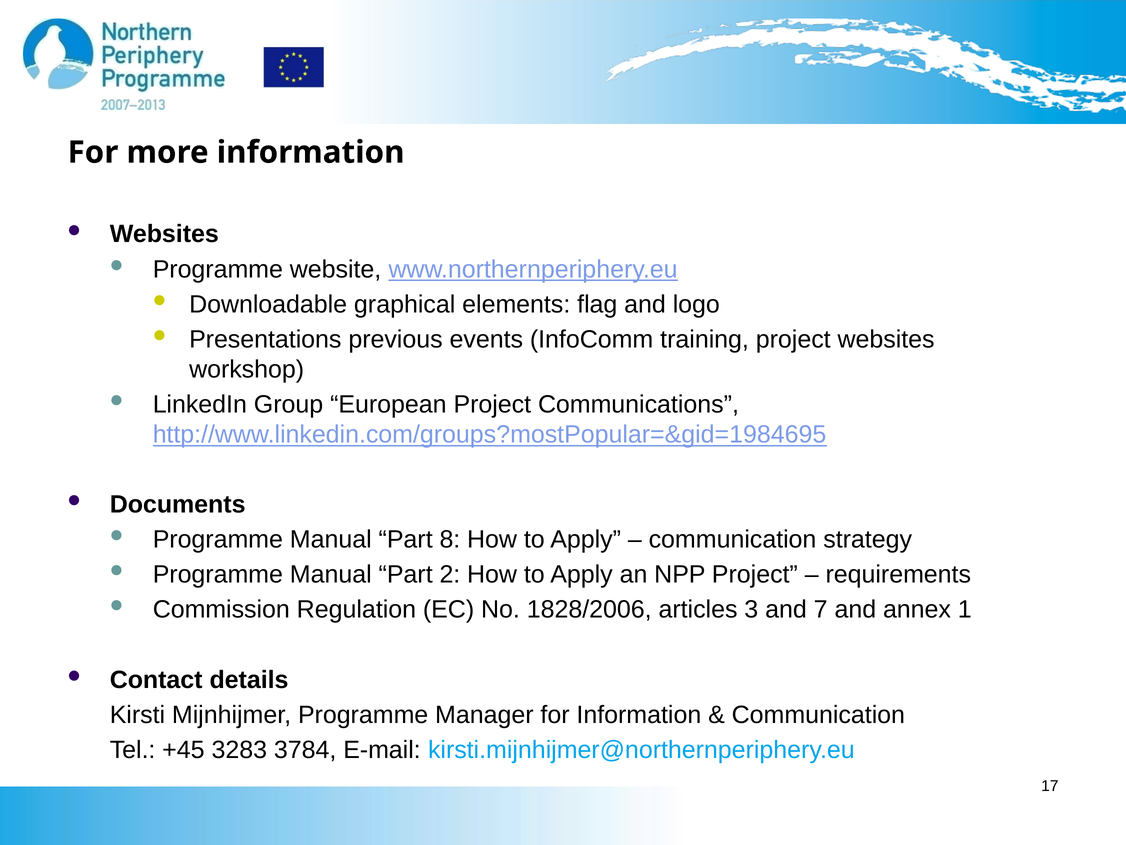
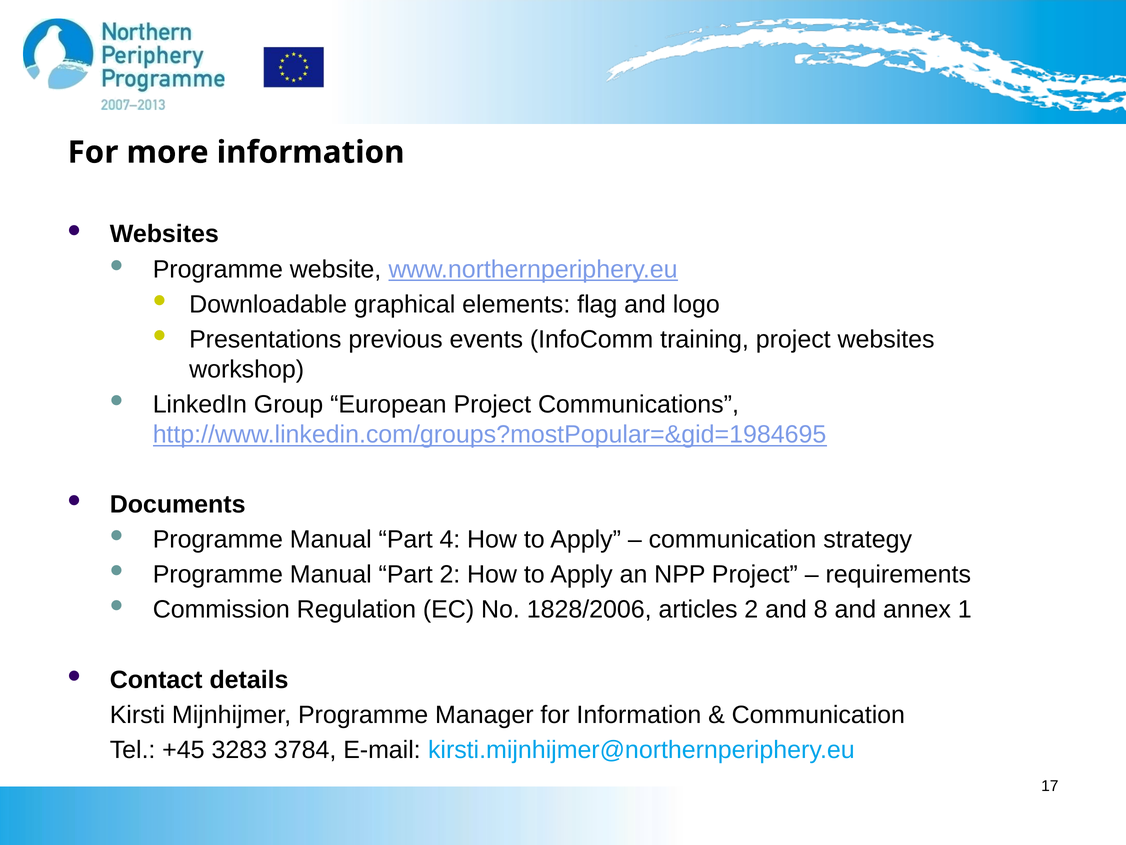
8: 8 -> 4 (450, 539)
articles 3: 3 -> 2 (751, 609)
7: 7 -> 8 (821, 609)
